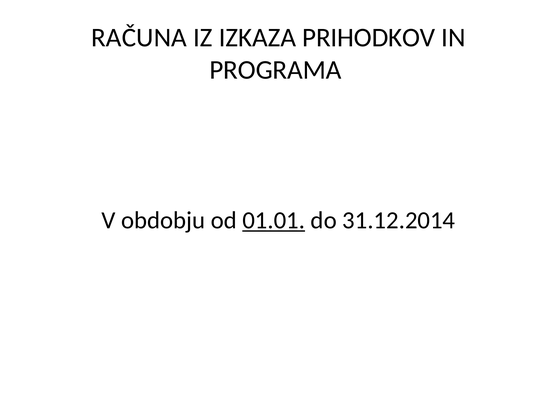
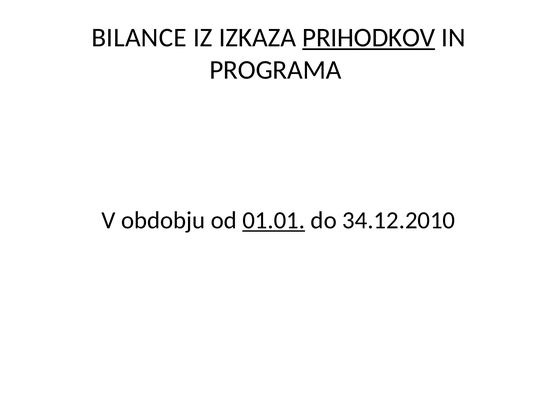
RAČUNA: RAČUNA -> BILANCE (139, 38)
PRIHODKOV underline: none -> present (369, 38)
31.12.2014: 31.12.2014 -> 34.12.2010 (399, 221)
